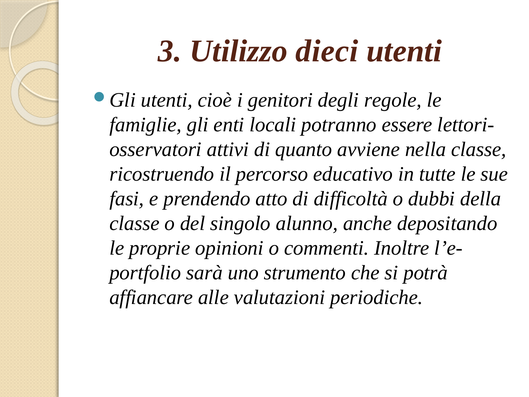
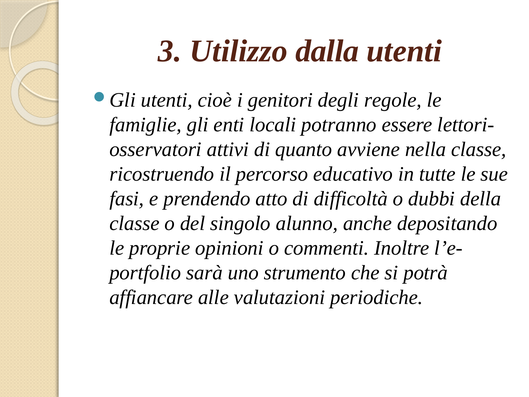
dieci: dieci -> dalla (327, 51)
